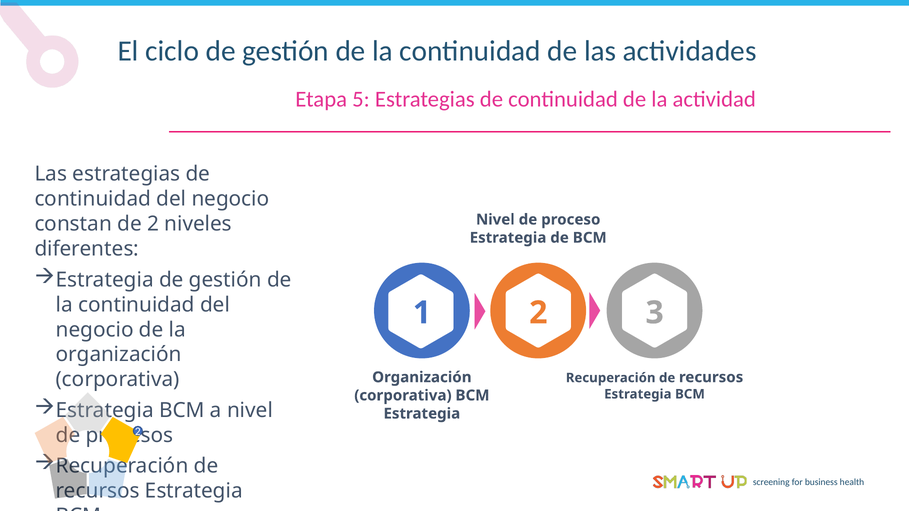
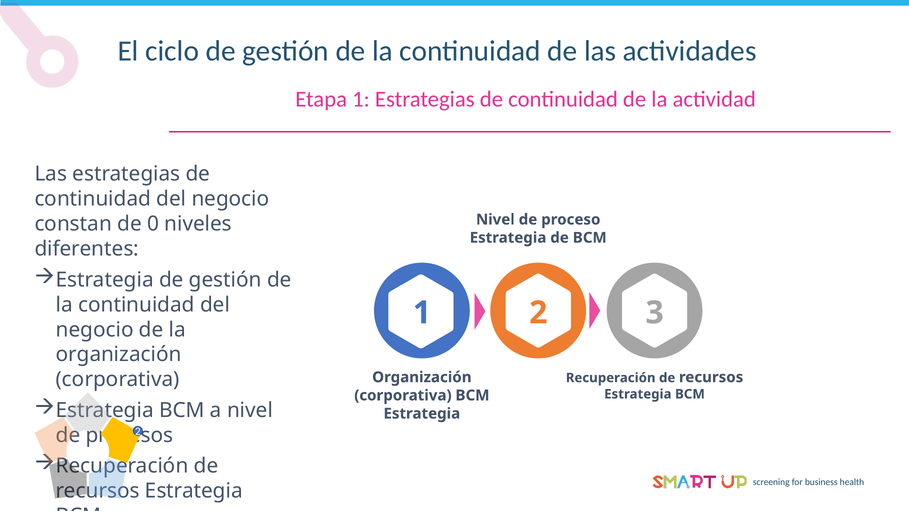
Etapa 5: 5 -> 1 (361, 99)
de 2: 2 -> 0 (153, 224)
